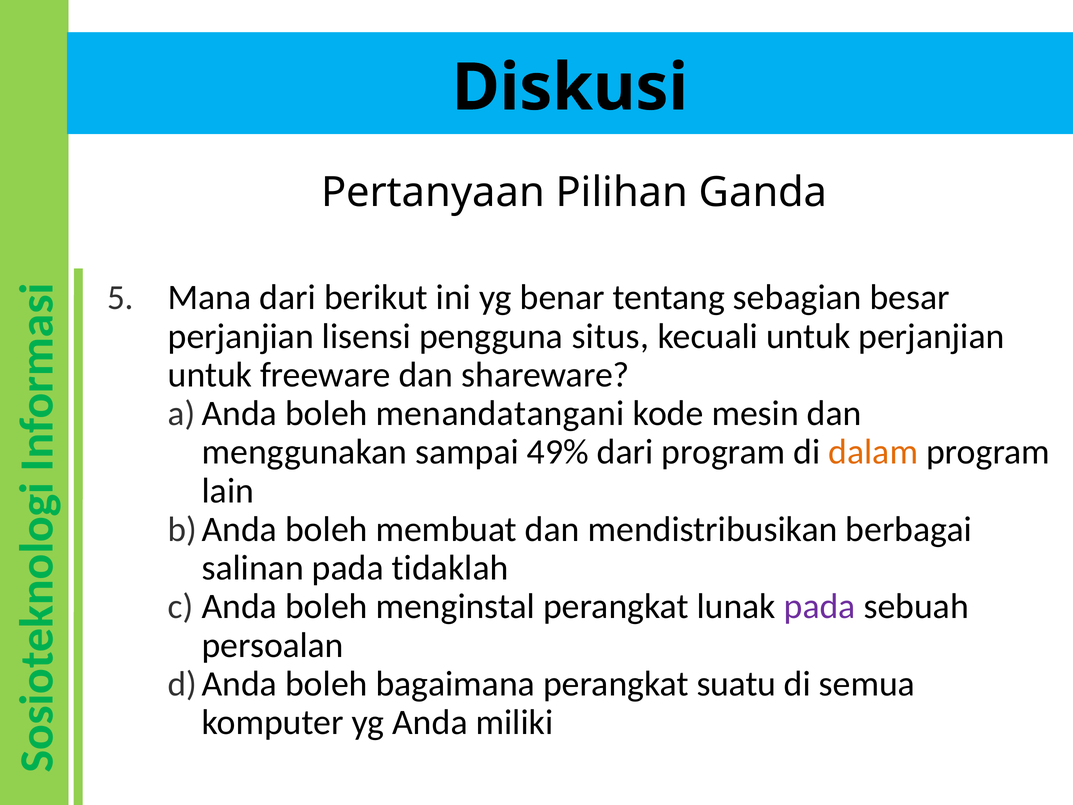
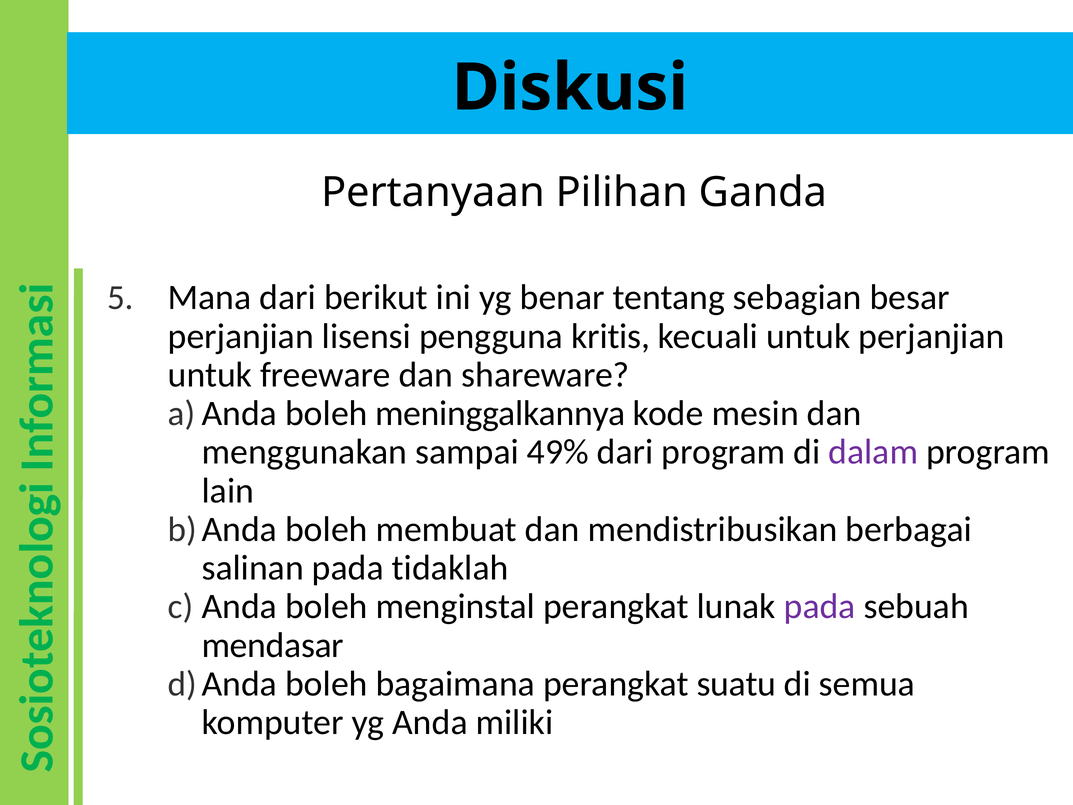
situs: situs -> kritis (611, 336)
menandatangani: menandatangani -> meninggalkannya (500, 413)
dalam colour: orange -> purple (873, 452)
persoalan: persoalan -> mendasar (273, 645)
